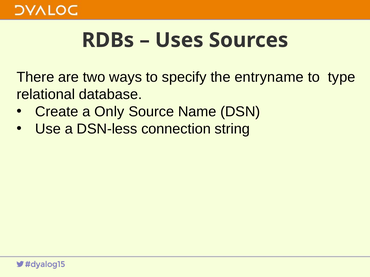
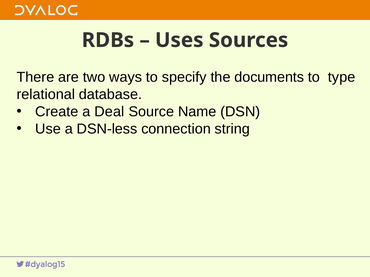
entryname: entryname -> documents (269, 77)
Only: Only -> Deal (109, 112)
